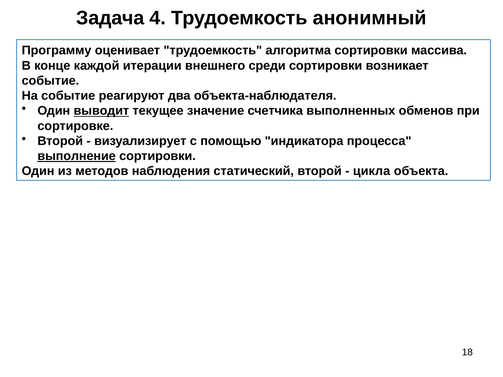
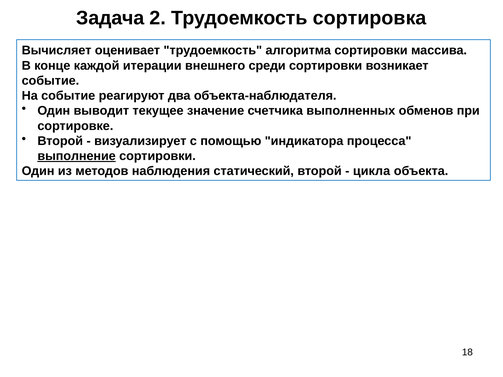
4: 4 -> 2 (158, 18)
анонимный: анонимный -> сортировка (370, 18)
Программу: Программу -> Вычисляет (57, 51)
выводит underline: present -> none (101, 111)
